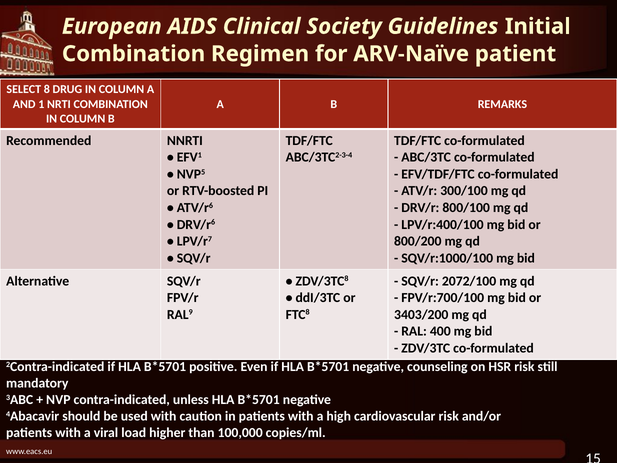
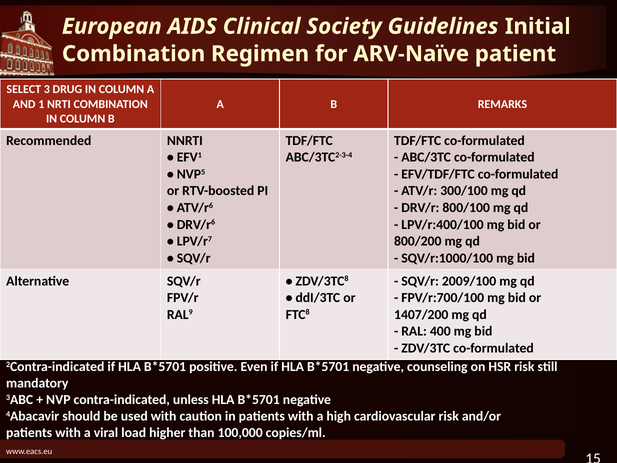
8: 8 -> 3 (47, 89)
2072/100: 2072/100 -> 2009/100 (469, 281)
3403/200: 3403/200 -> 1407/200 (421, 314)
